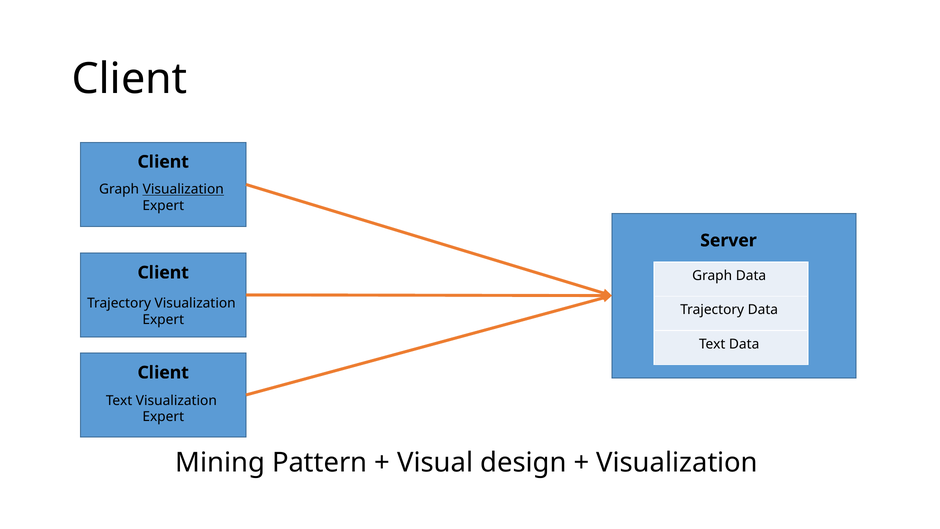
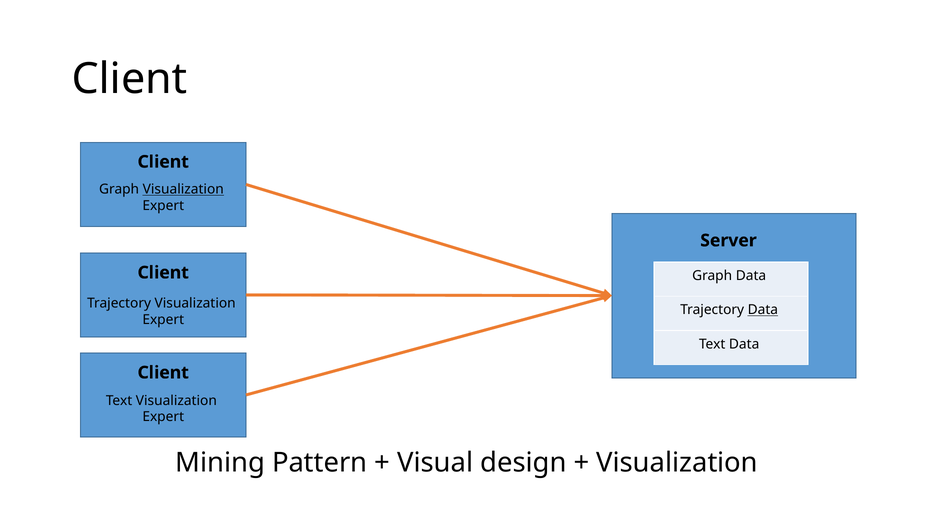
Data underline: none -> present (763, 310)
